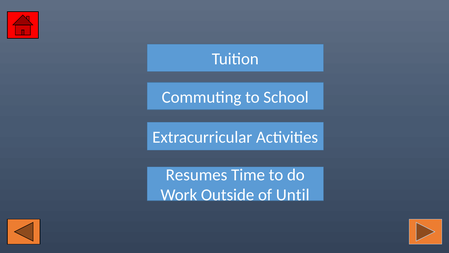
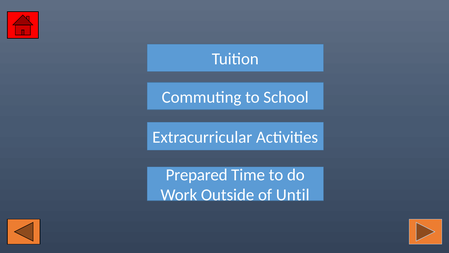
Resumes: Resumes -> Prepared (197, 175)
